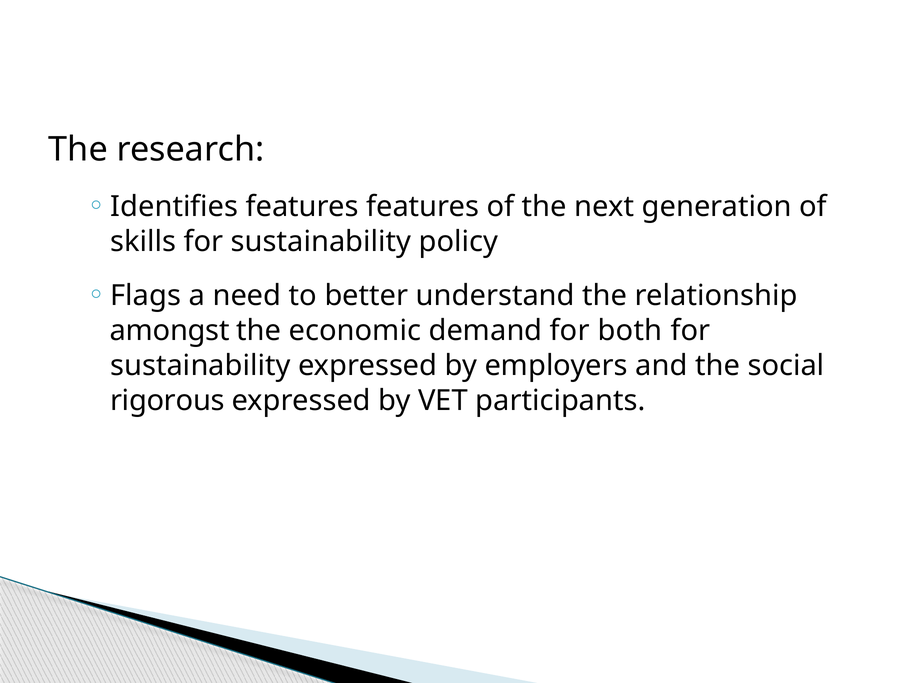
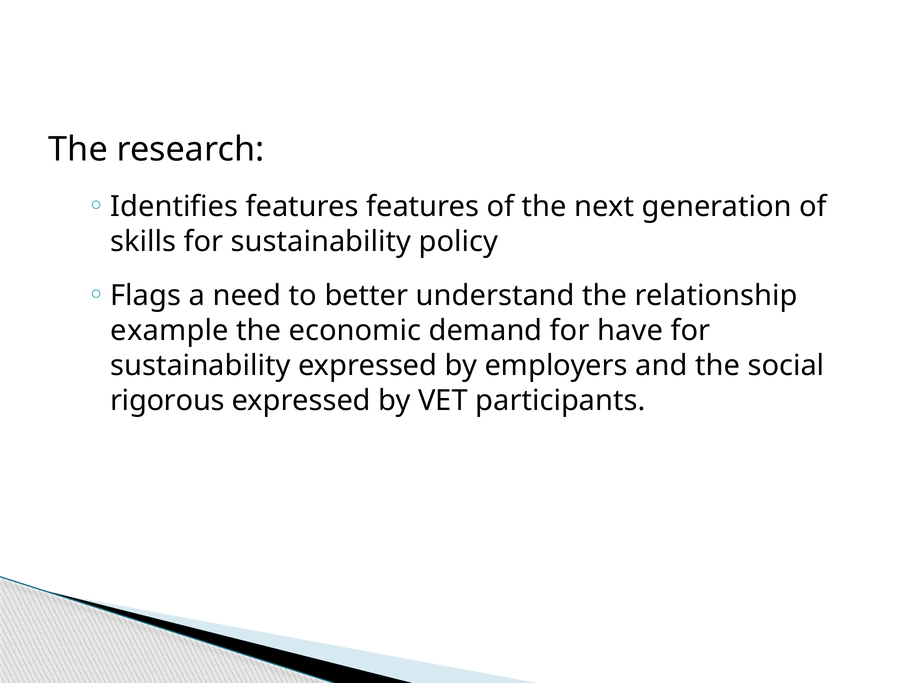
amongst: amongst -> example (170, 331)
both: both -> have (630, 331)
